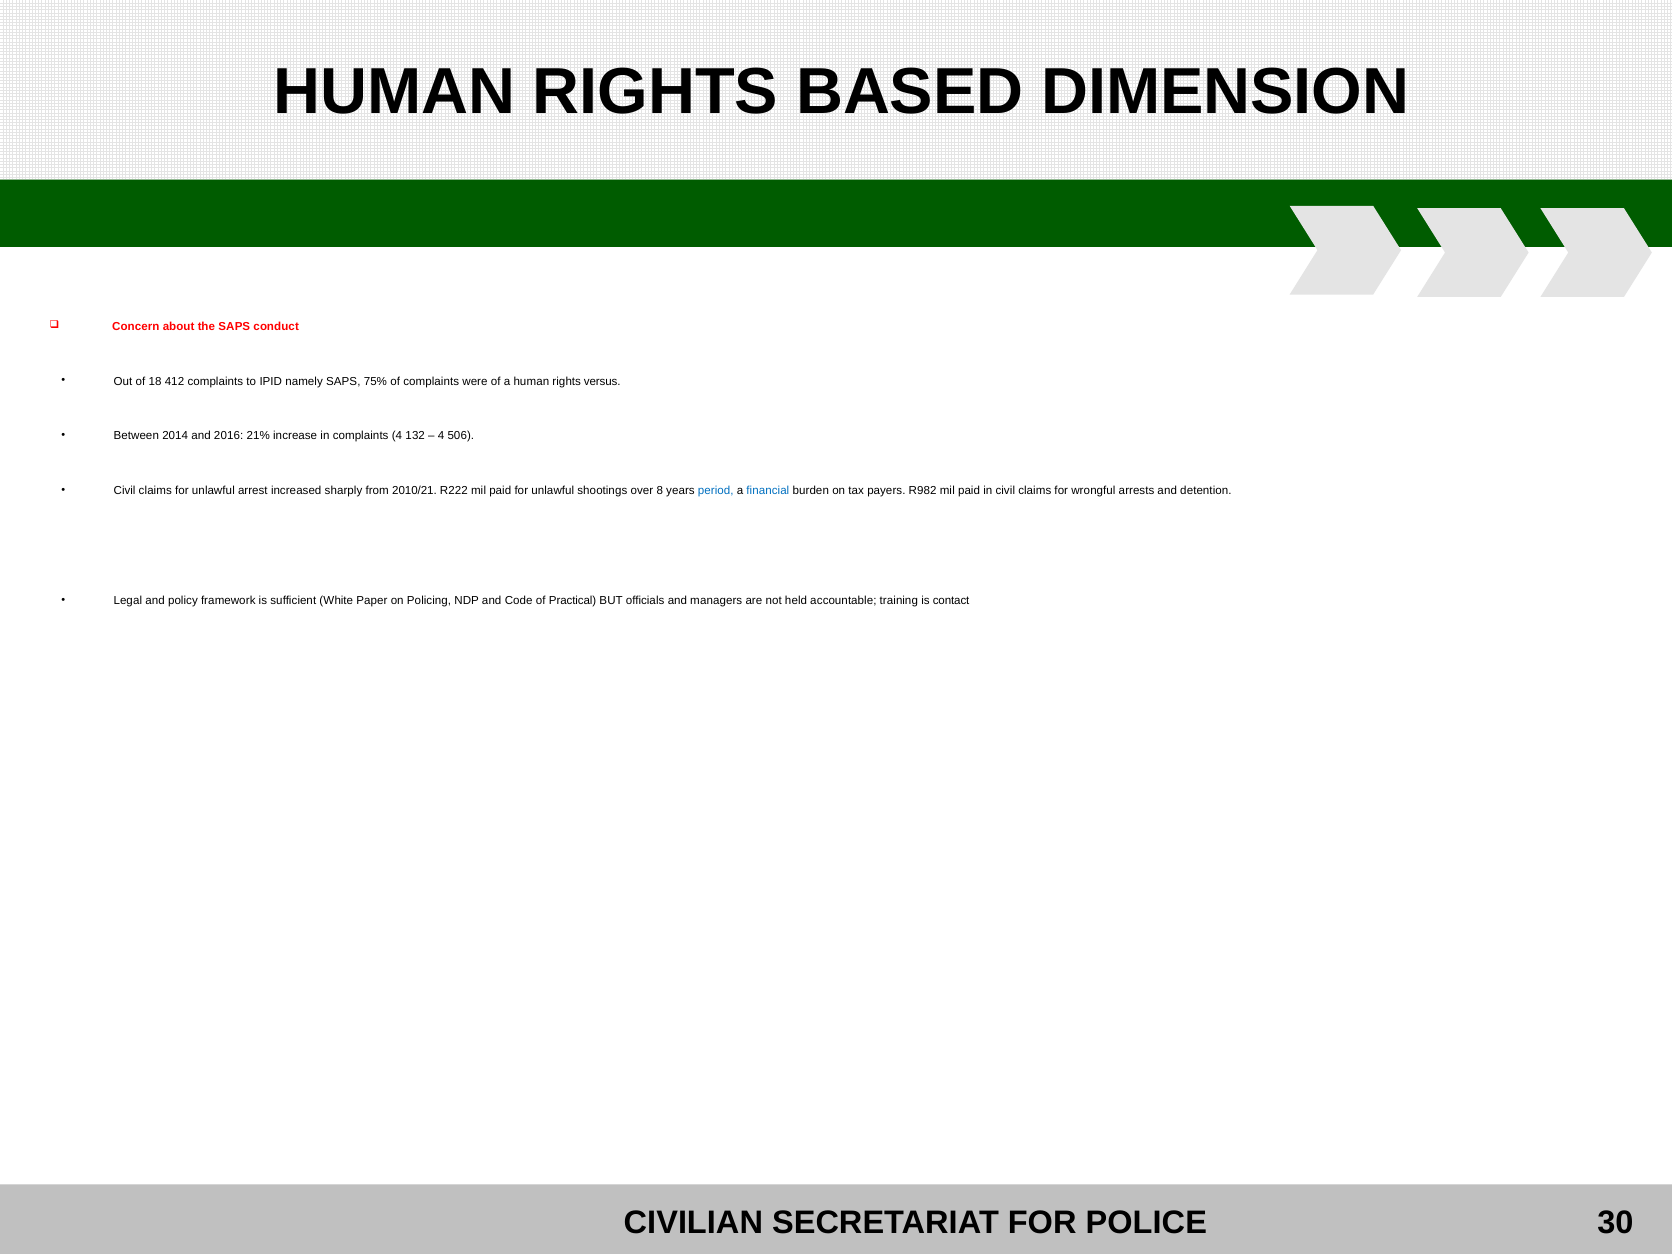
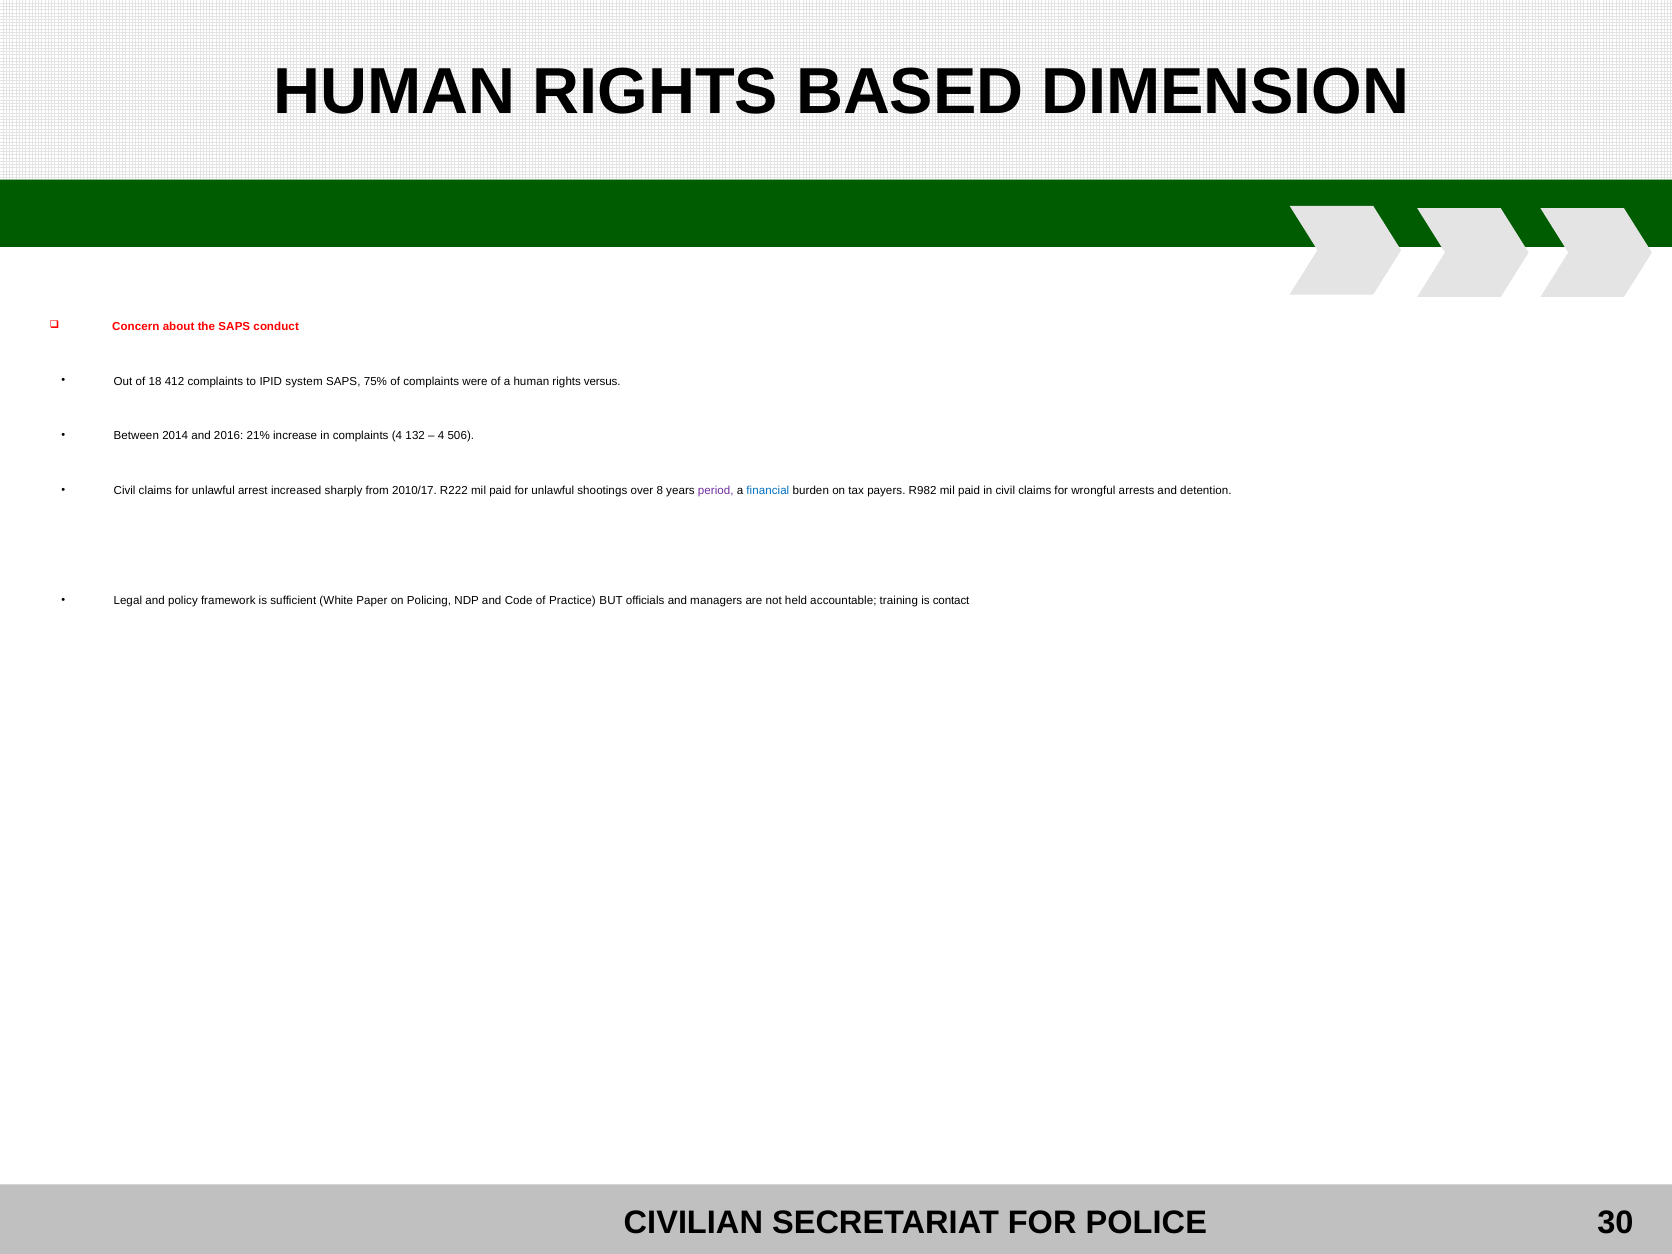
namely: namely -> system (304, 381)
2010/21: 2010/21 -> 2010/17 (414, 491)
period colour: blue -> purple (716, 491)
Practical: Practical -> Practice (572, 600)
